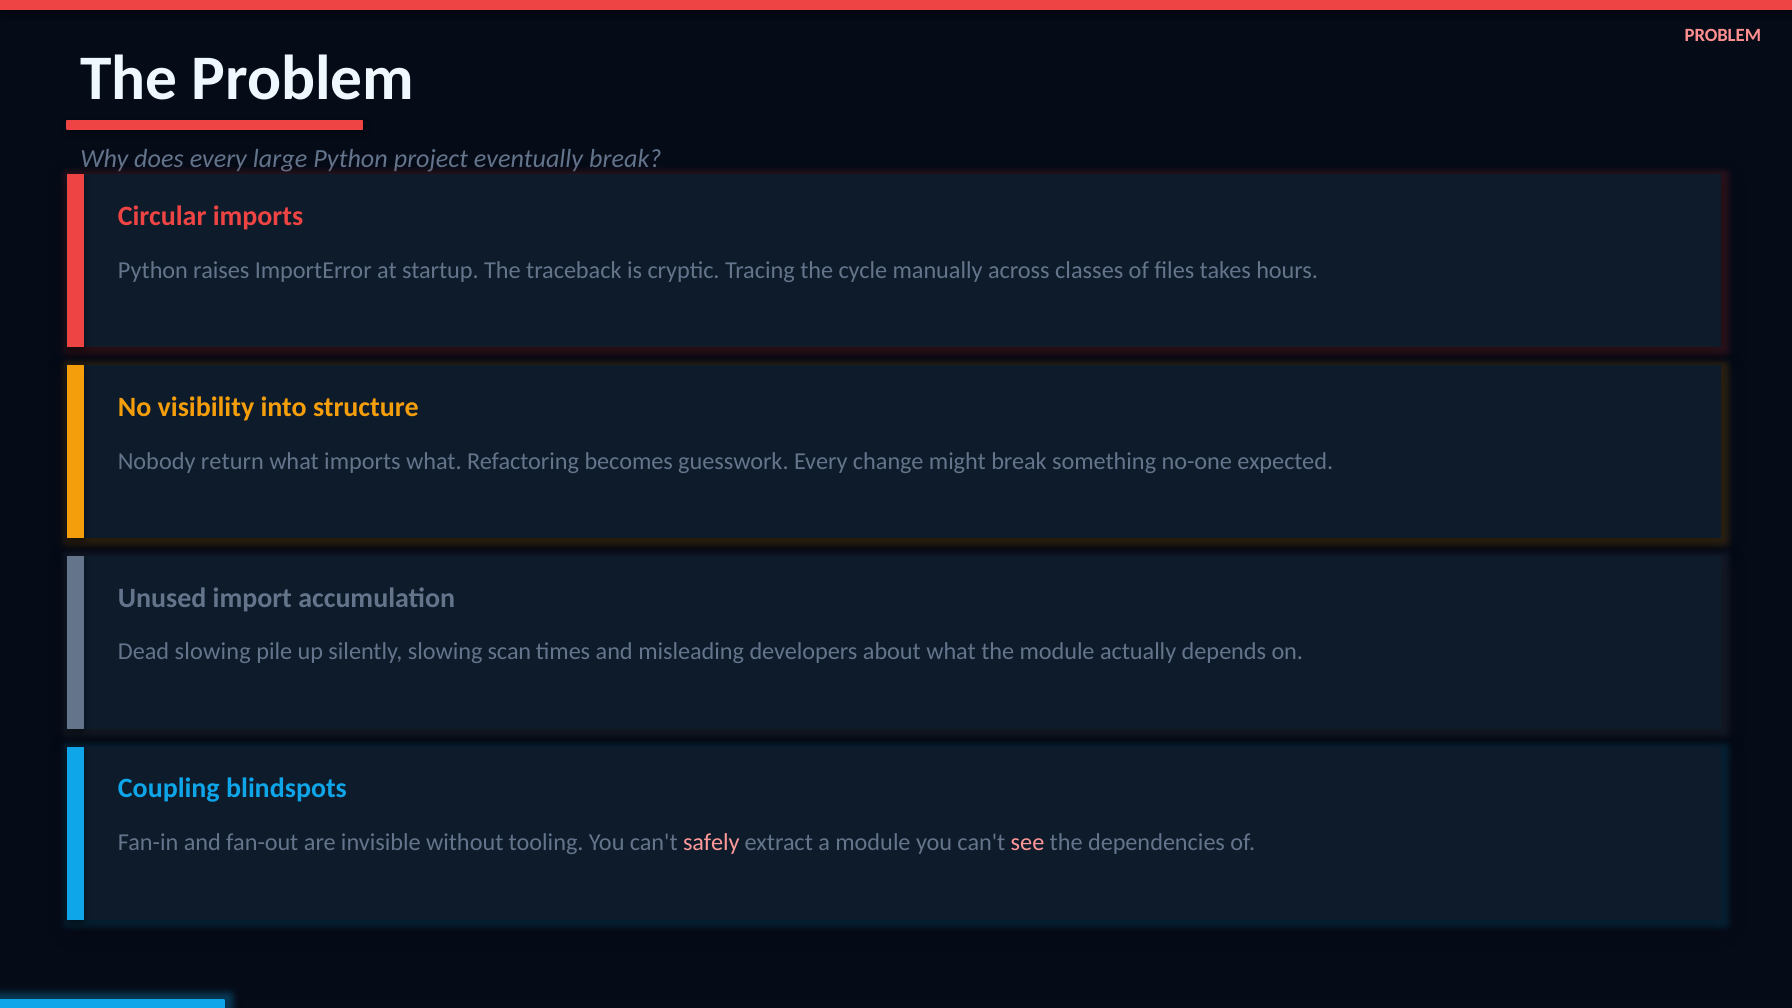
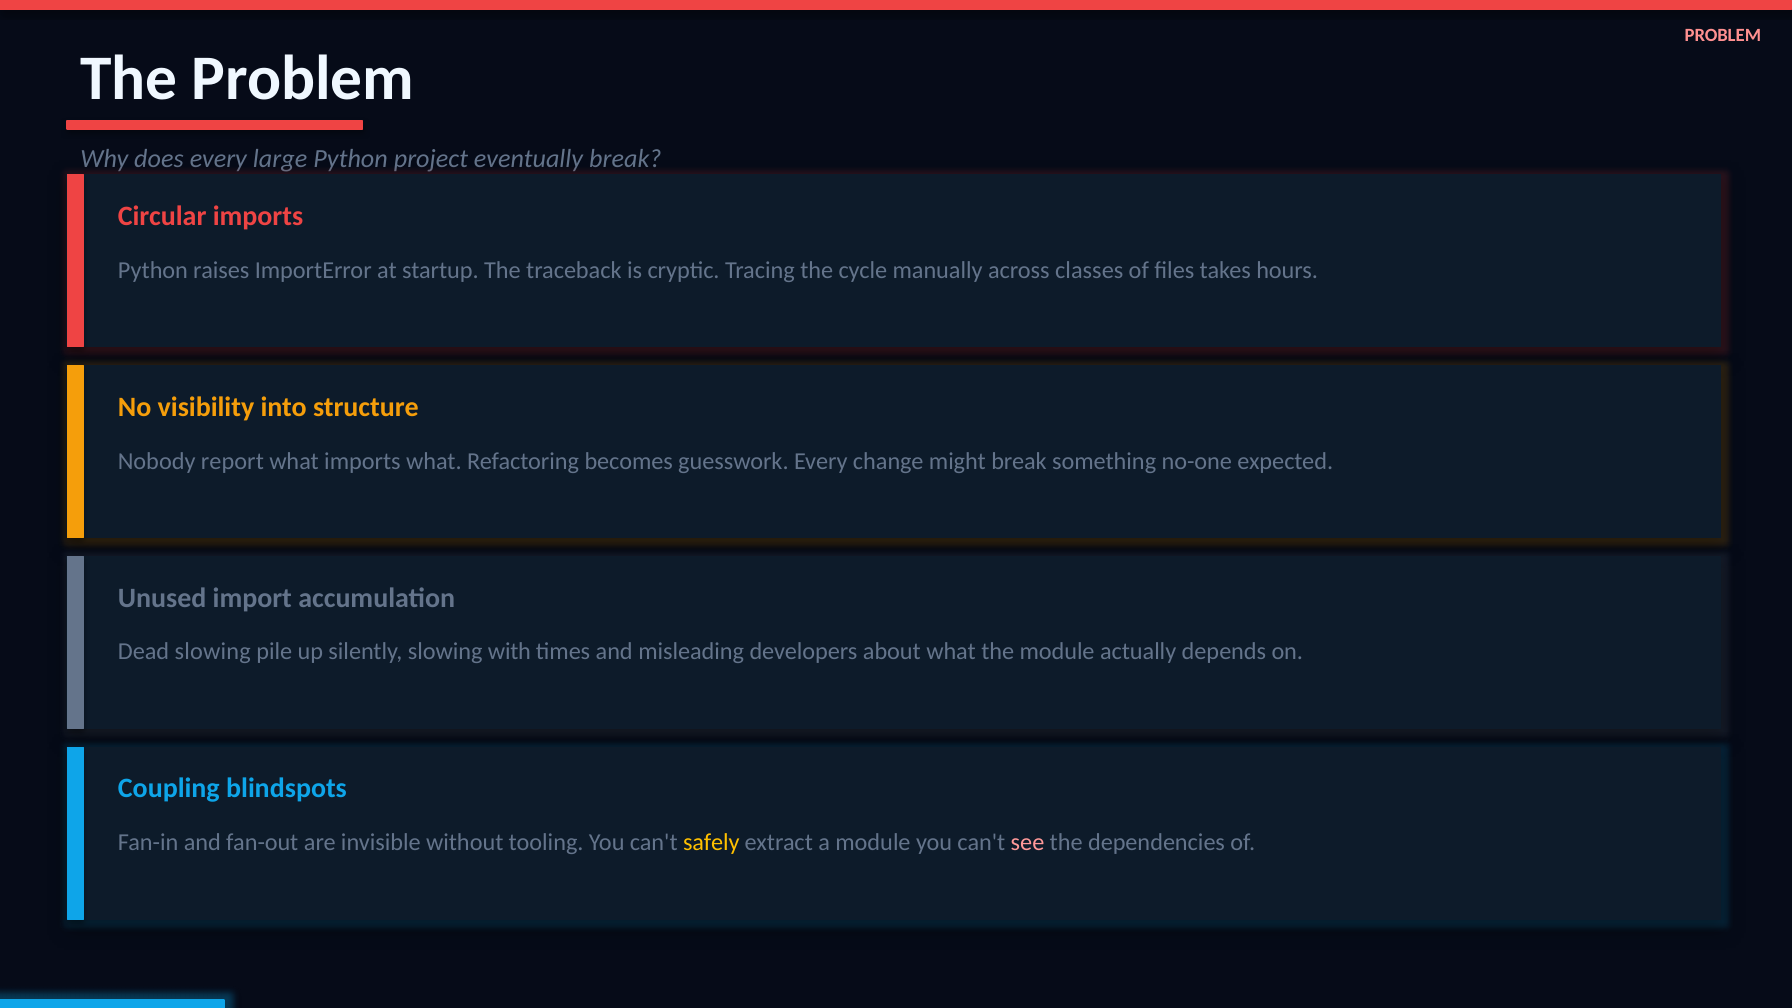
return: return -> report (232, 461)
scan: scan -> with (509, 652)
safely colour: pink -> yellow (711, 843)
